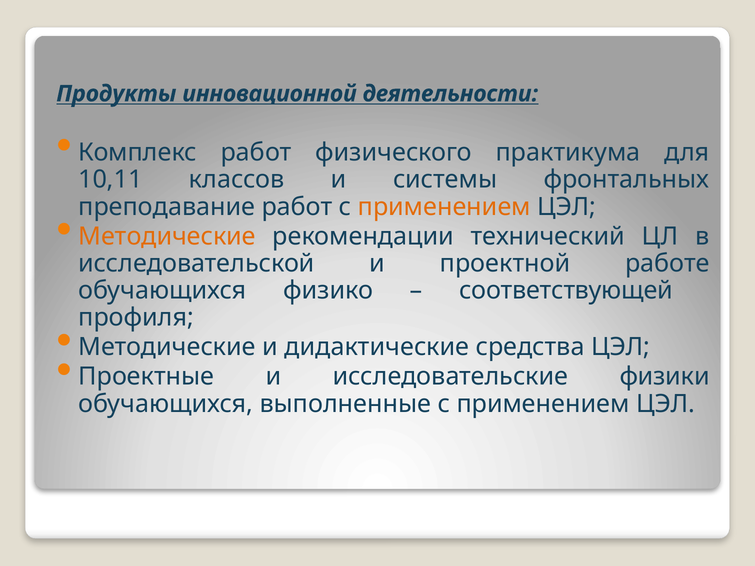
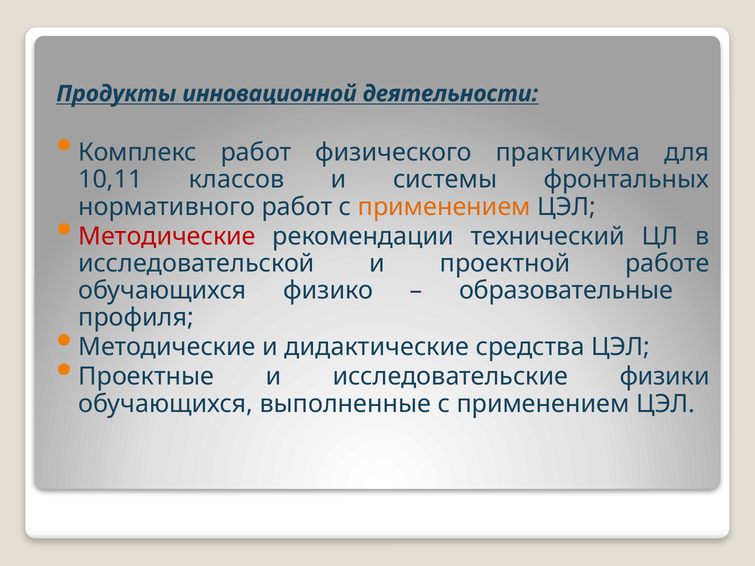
преподавание: преподавание -> нормативного (167, 207)
Методические colour: orange -> red (167, 236)
соответствующей: соответствующей -> образовательные (566, 291)
